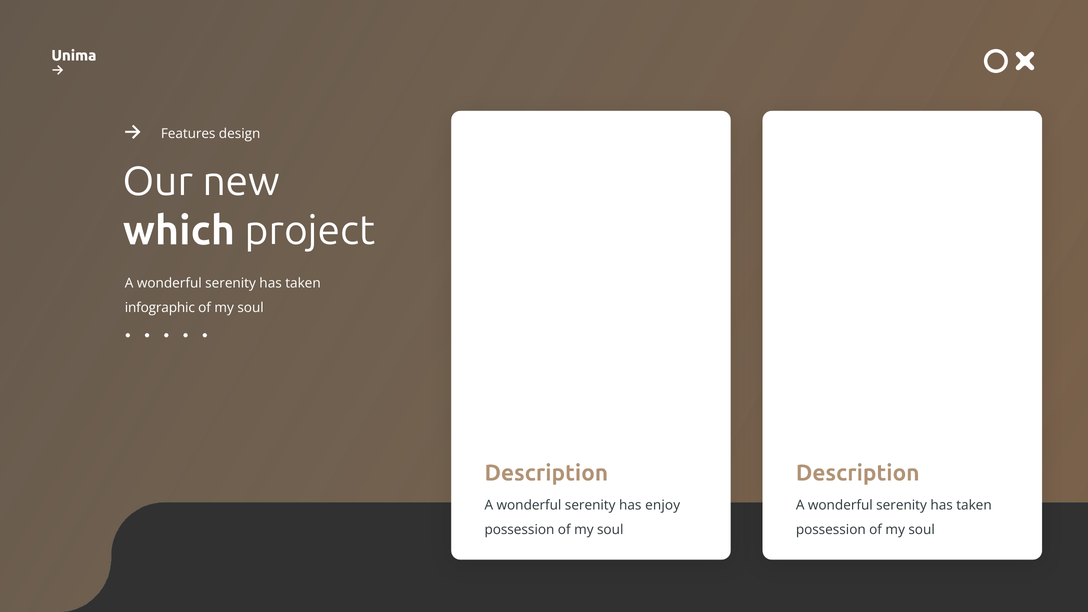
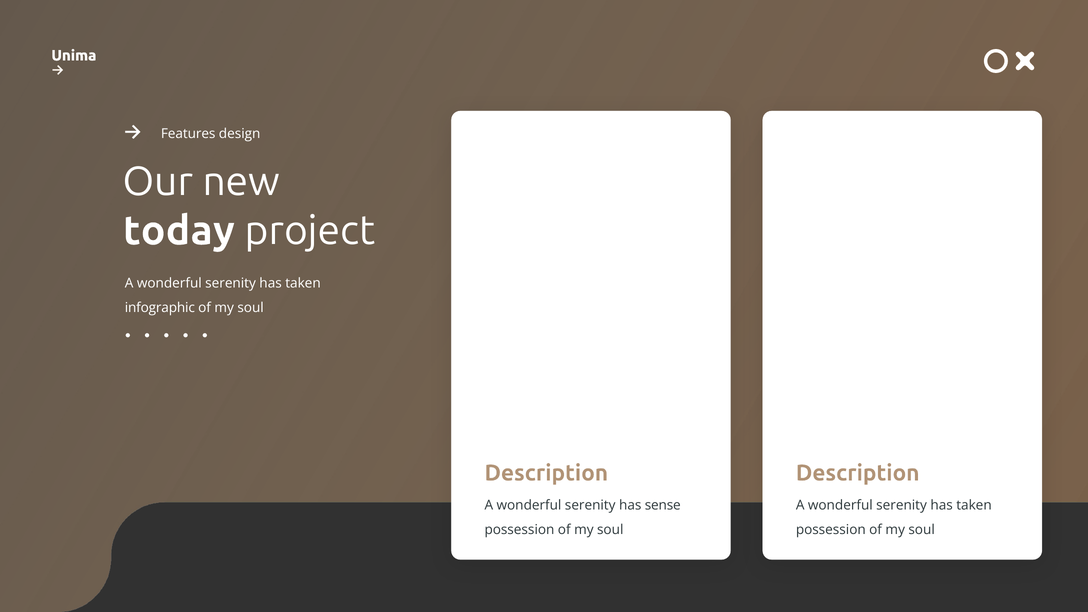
which: which -> today (179, 231)
enjoy: enjoy -> sense (663, 505)
